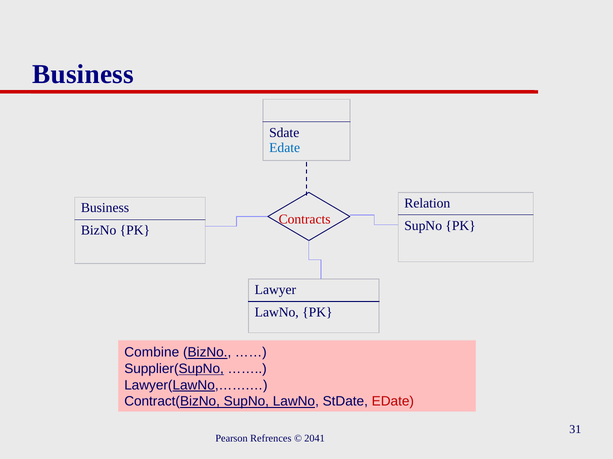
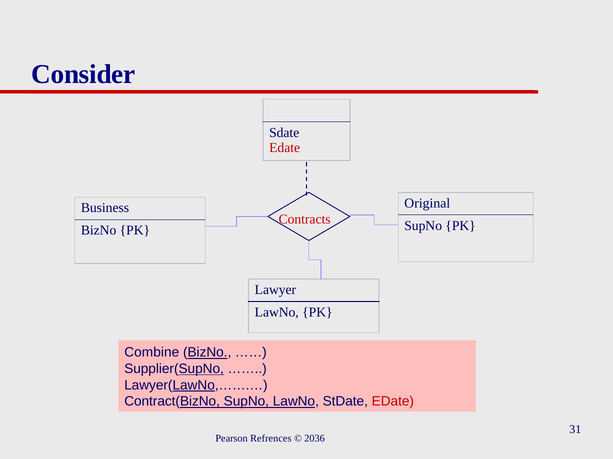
Business: Business -> Consider (83, 74)
Edate colour: blue -> red (285, 148)
Relation: Relation -> Original (427, 203)
2041: 2041 -> 2036 (315, 439)
